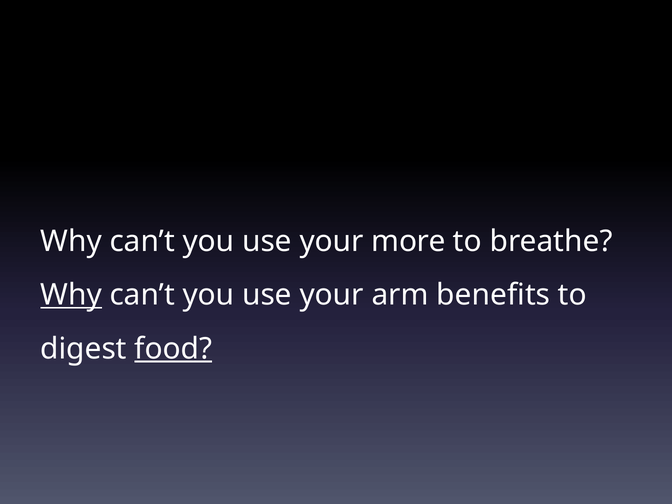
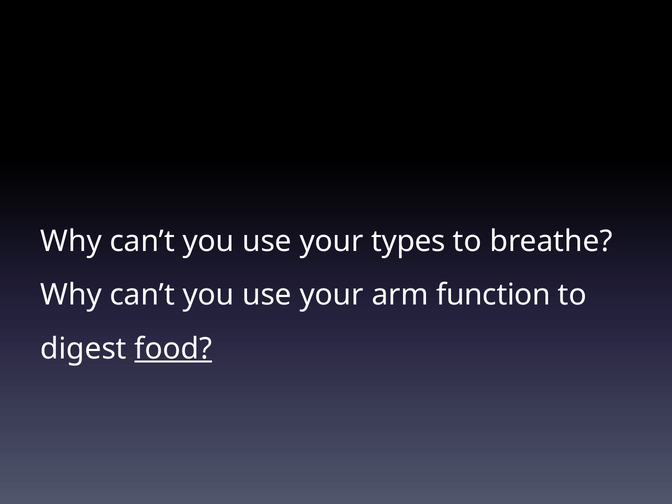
more: more -> types (409, 241)
Why underline: present -> none (71, 295)
benefits: benefits -> function (493, 295)
